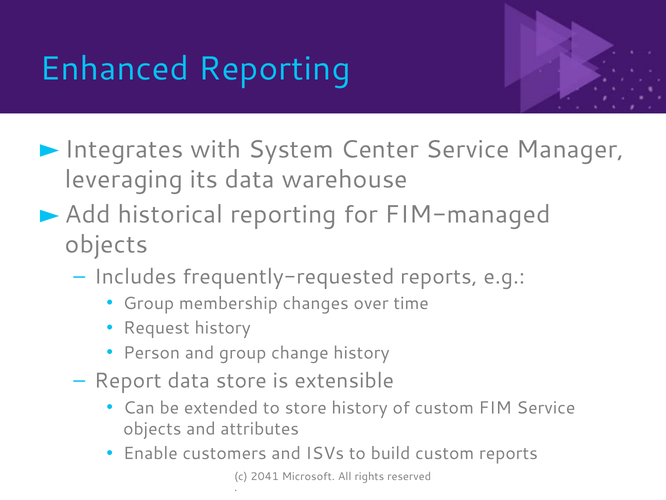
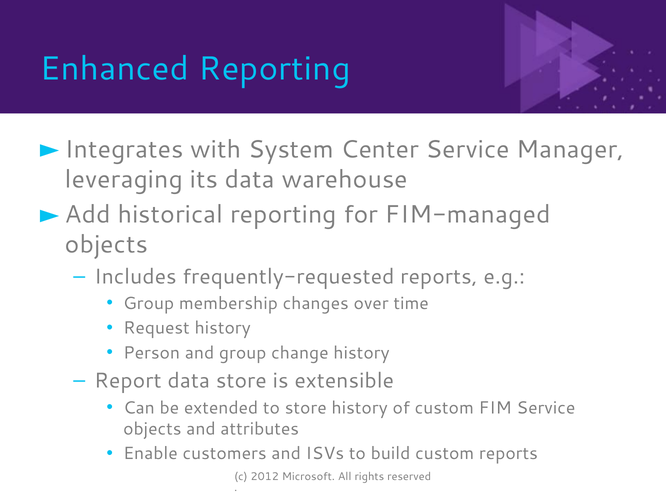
2041: 2041 -> 2012 (265, 476)
